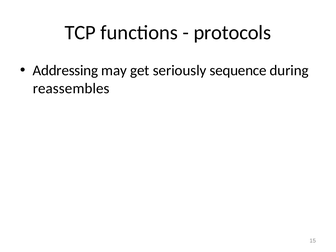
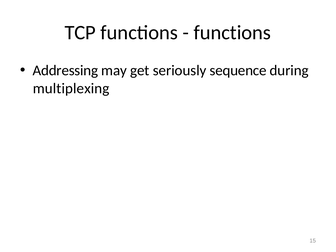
protocols: protocols -> functions (232, 33)
reassembles: reassembles -> multiplexing (71, 88)
